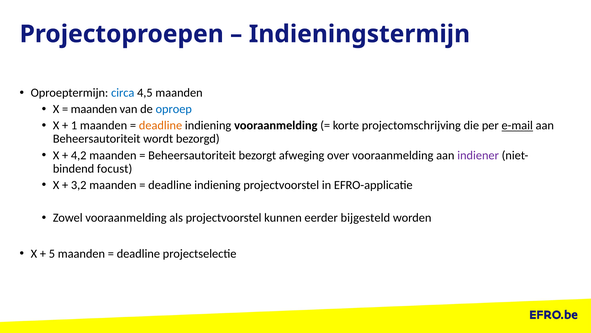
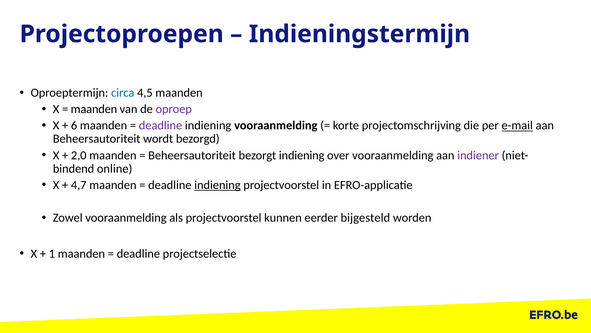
oproep colour: blue -> purple (174, 109)
1: 1 -> 6 (74, 125)
deadline colour: orange -> purple (161, 125)
4,2: 4,2 -> 2,0 (79, 155)
bezorgt afweging: afweging -> indiening (302, 155)
focust: focust -> online (115, 168)
3,2: 3,2 -> 4,7 (79, 185)
indiening underline: none -> present (217, 185)
5: 5 -> 1 (52, 253)
